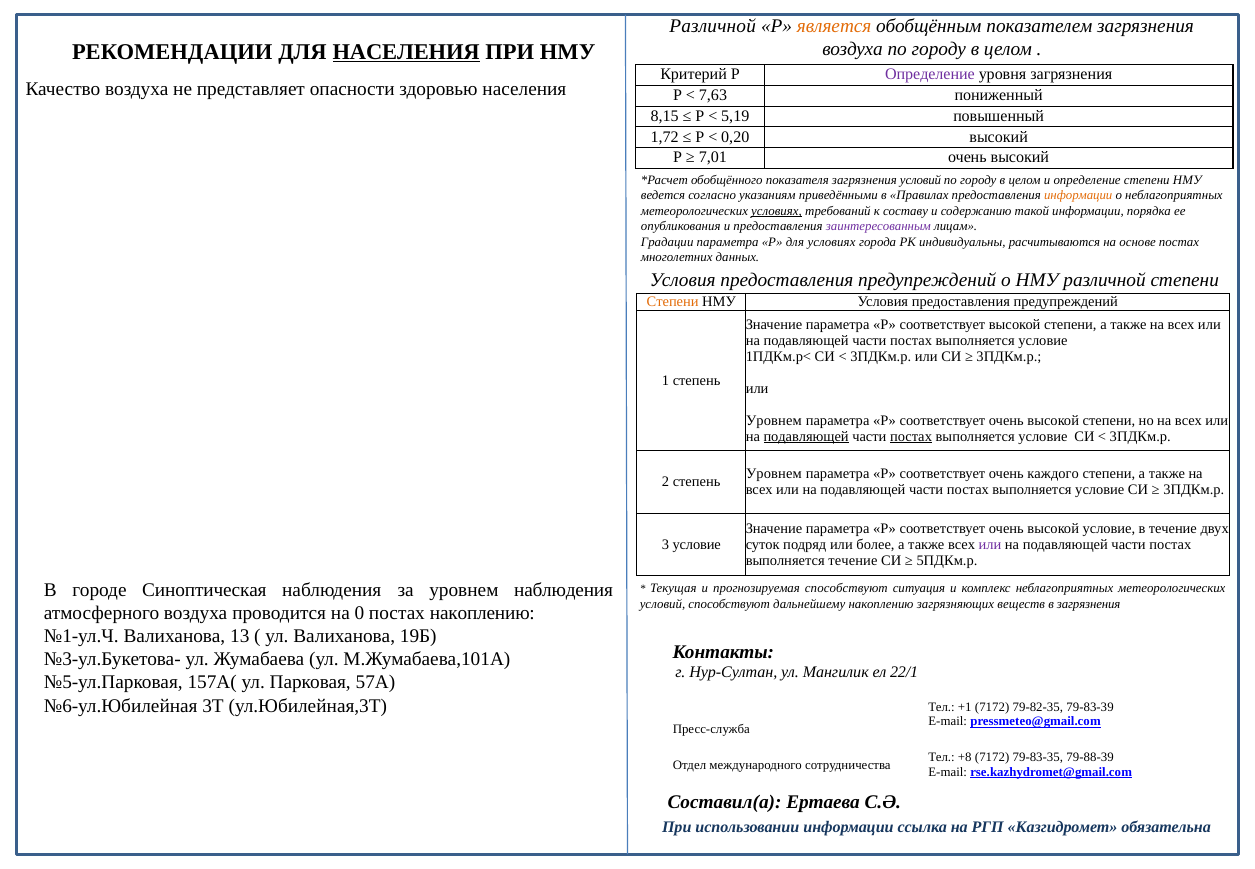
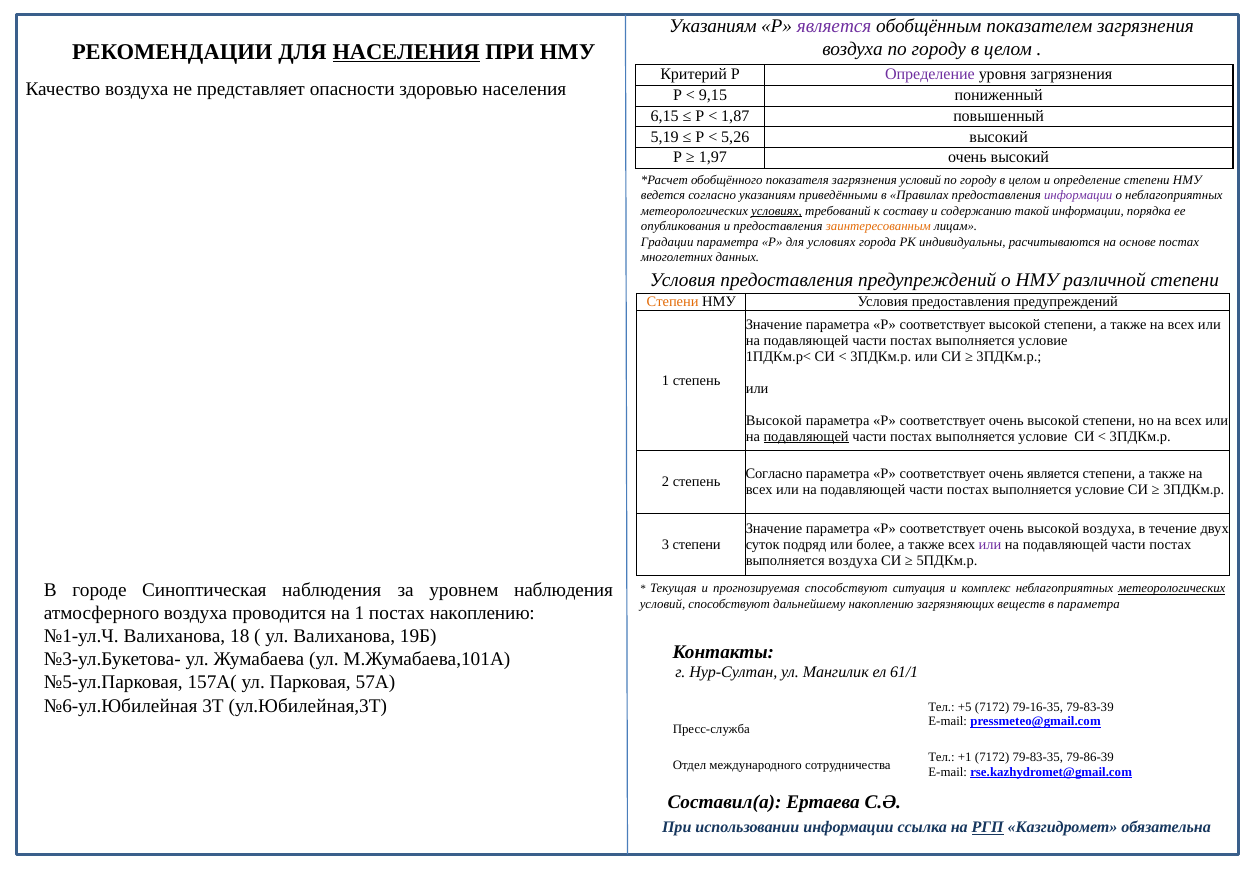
Различной: Различной -> Указаниям (713, 26)
является colour: orange -> purple (834, 26)
7,63: 7,63 -> 9,15 (713, 95)
8,15: 8,15 -> 6,15 (665, 116)
5,19: 5,19 -> 1,87 (735, 116)
1,72: 1,72 -> 5,19 (665, 137)
0,20: 0,20 -> 5,26 (735, 137)
7,01: 7,01 -> 1,97 (713, 157)
информации colour: orange -> purple (1078, 196)
заинтересованным colour: purple -> orange (878, 227)
Уровнем: Уровнем -> Высокой (774, 421)
постах underline: present -> none (911, 437)
Уровнем: Уровнем -> Согласно (774, 474)
очень каждого: каждого -> является (1053, 474)
высокой условие: условие -> воздуха (1109, 528)
3 условие: условие -> степени (697, 544)
выполняется течение: течение -> воздуха (853, 560)
метеорологических underline: none -> present (1172, 588)
в загрязнения: загрязнения -> параметра (1089, 604)
на 0: 0 -> 1 (359, 613)
13: 13 -> 18 (240, 636)
22/1: 22/1 -> 61/1 (904, 672)
+1: +1 -> +5 (965, 707)
79-82-35: 79-82-35 -> 79-16-35 (1038, 707)
+8: +8 -> +1 (965, 758)
79-88-39: 79-88-39 -> 79-86-39 (1090, 758)
РГП underline: none -> present (988, 827)
